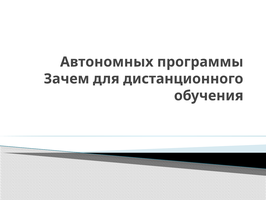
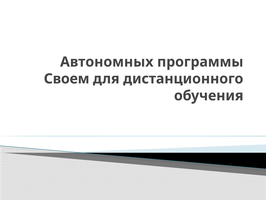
Зачем: Зачем -> Своем (67, 79)
